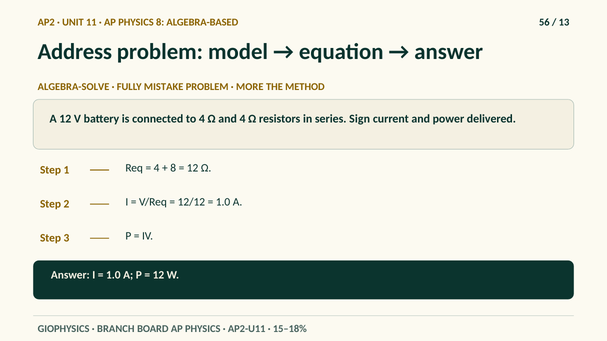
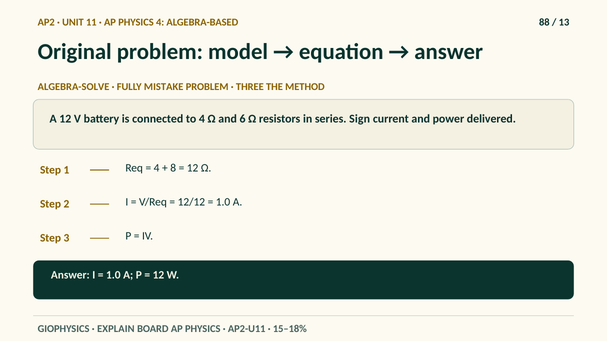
PHYSICS 8: 8 -> 4 (160, 22)
56: 56 -> 88 (544, 22)
Address: Address -> Original (75, 52)
MORE: MORE -> THREE (250, 87)
and 4: 4 -> 6 (243, 119)
BRANCH: BRANCH -> EXPLAIN (116, 329)
